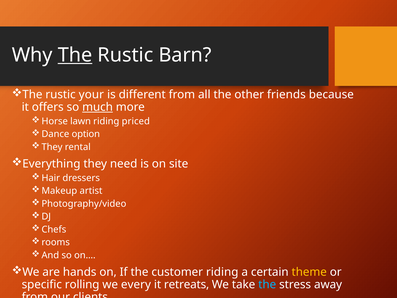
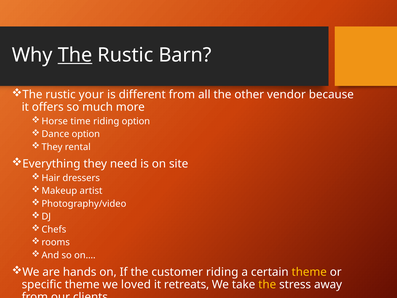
friends: friends -> vendor (286, 95)
much underline: present -> none (98, 107)
lawn: lawn -> time (80, 121)
riding priced: priced -> option (136, 121)
specific rolling: rolling -> theme (82, 284)
every: every -> loved (136, 284)
the colour: light blue -> yellow (267, 284)
